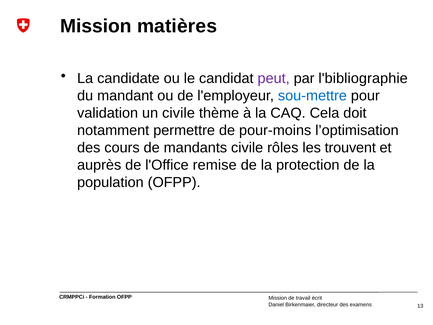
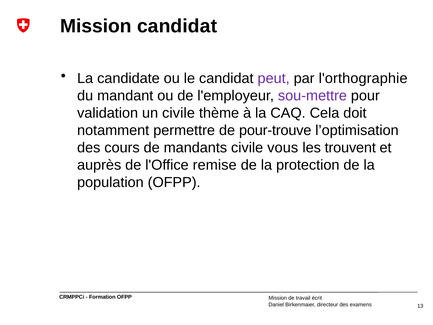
Mission matières: matières -> candidat (177, 26)
l'bibliographie: l'bibliographie -> l'orthographie (363, 78)
sou-mettre colour: blue -> purple (312, 96)
pour-moins: pour-moins -> pour-trouve (275, 130)
rôles: rôles -> vous (283, 148)
